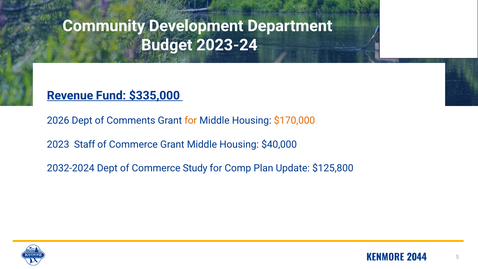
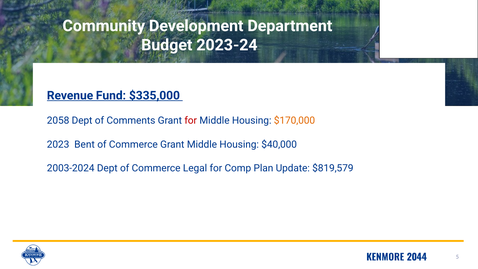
2026: 2026 -> 2058 (58, 120)
for colour: orange -> red (191, 120)
Staff: Staff -> Bent (85, 144)
2032-2024: 2032-2024 -> 2003-2024 (71, 168)
Study: Study -> Legal (195, 168)
$125,800: $125,800 -> $819,579 (333, 168)
